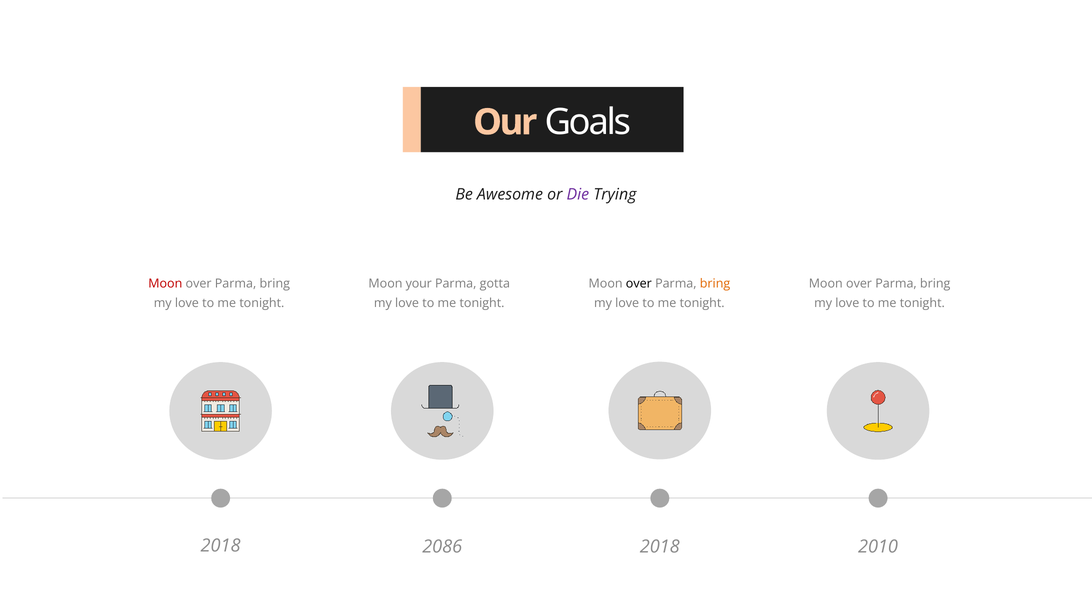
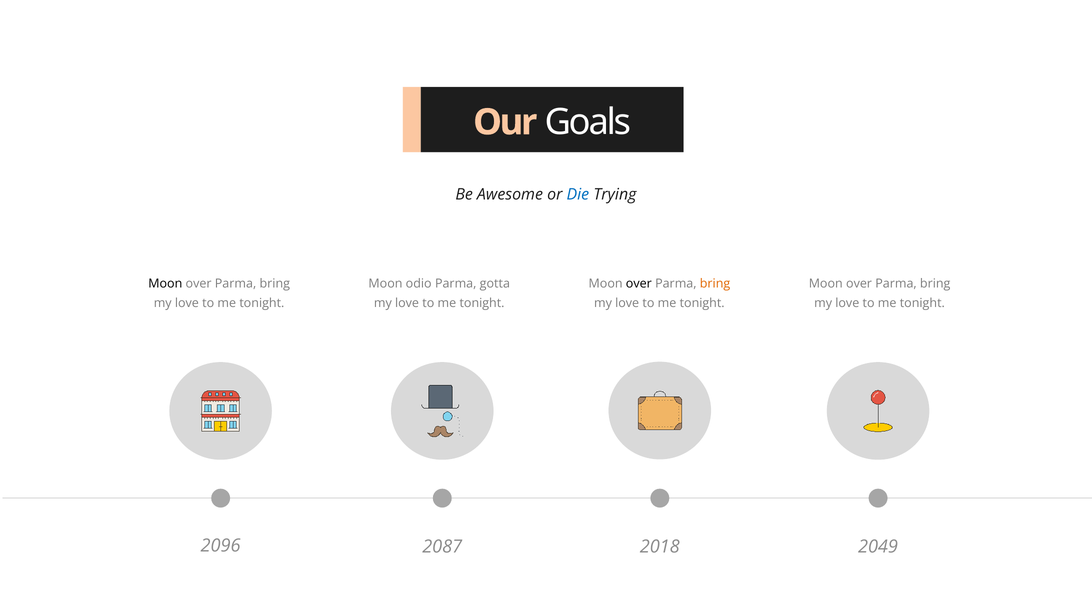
Die colour: purple -> blue (578, 194)
Moon colour: red -> black (165, 284)
your: your -> odio (419, 284)
2018: 2018 -> 2096 (221, 546)
2086: 2086 -> 2087 (442, 547)
2010: 2010 -> 2049 (878, 547)
